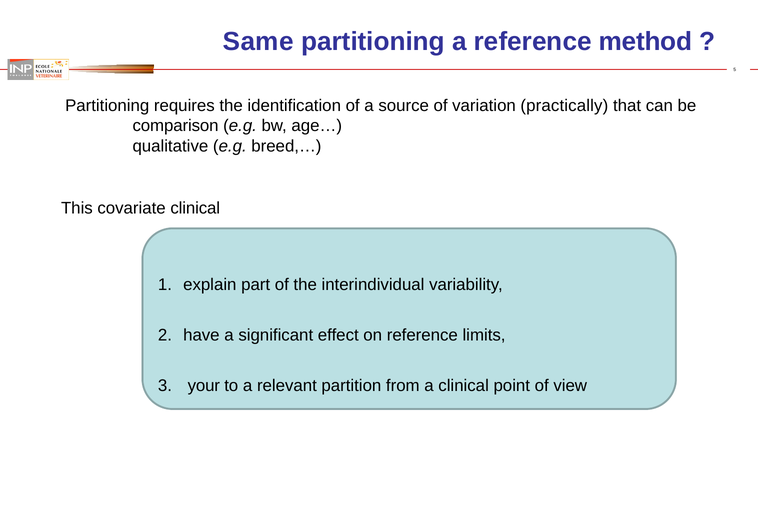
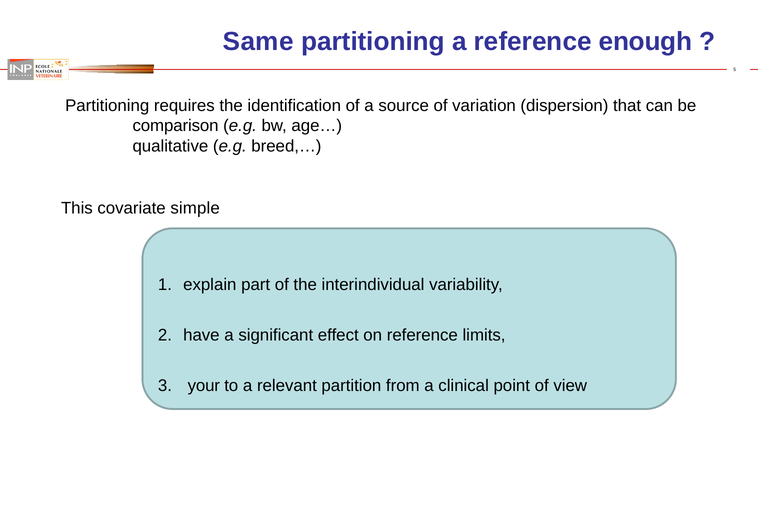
method: method -> enough (645, 42)
practically: practically -> dispersion (564, 106)
covariate clinical: clinical -> simple (195, 209)
